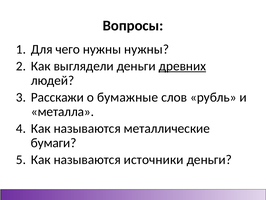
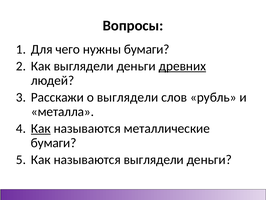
нужны нужны: нужны -> бумаги (147, 49)
о бумажные: бумажные -> выглядели (128, 97)
Как underline: none -> present (41, 128)
называются источники: источники -> выглядели (154, 159)
